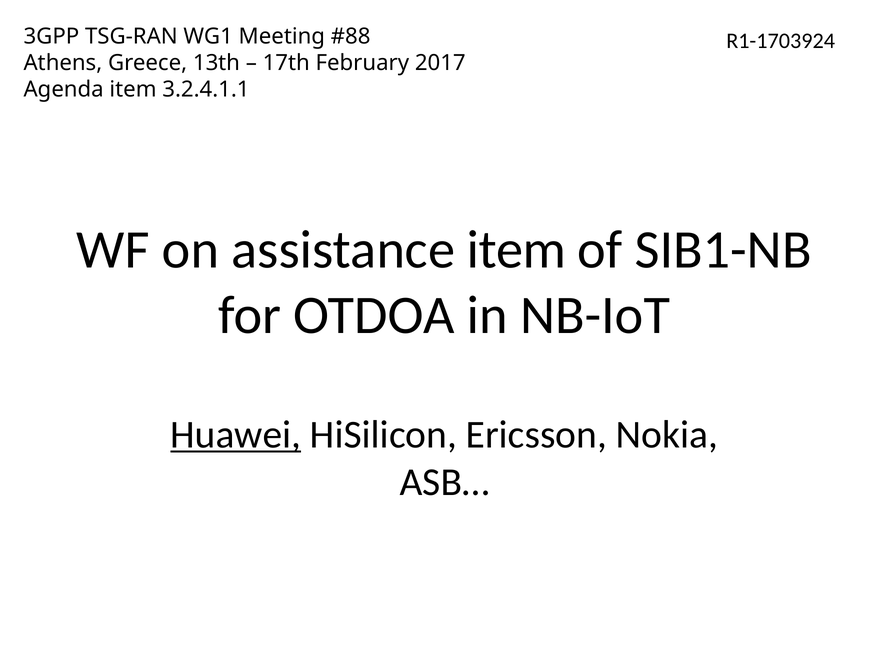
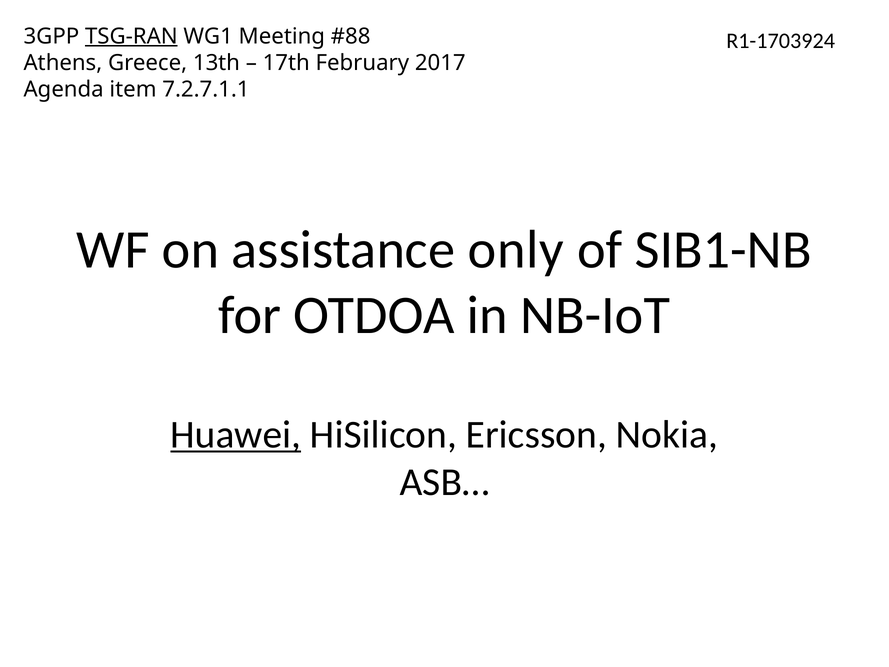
TSG-RAN underline: none -> present (131, 36)
3.2.4.1.1: 3.2.4.1.1 -> 7.2.7.1.1 (206, 90)
assistance item: item -> only (516, 250)
